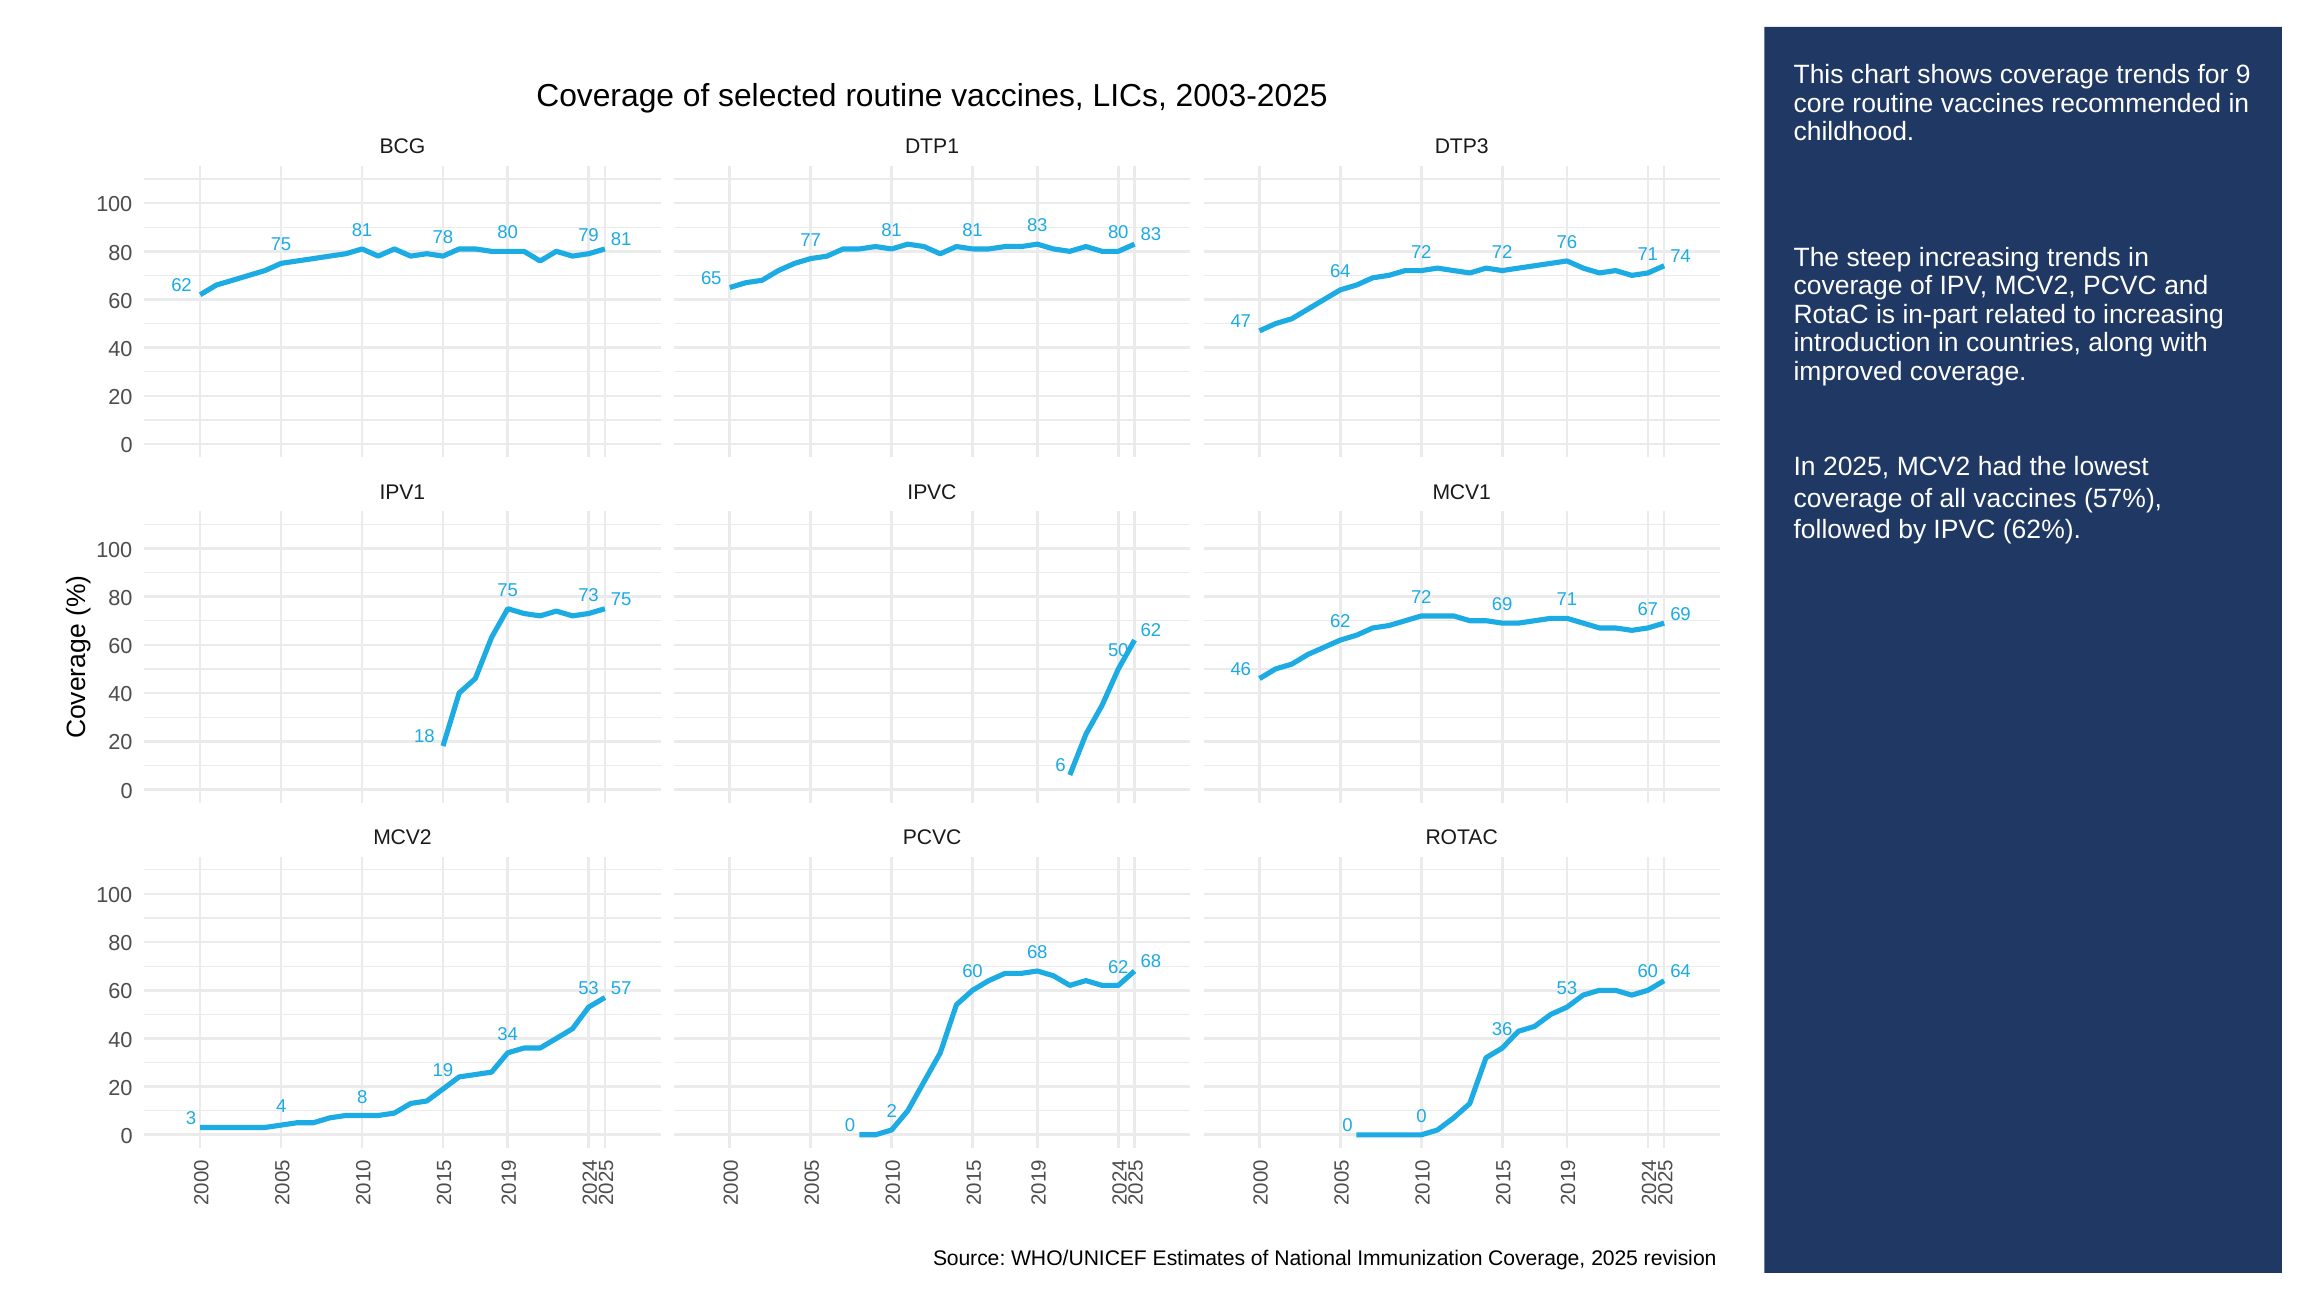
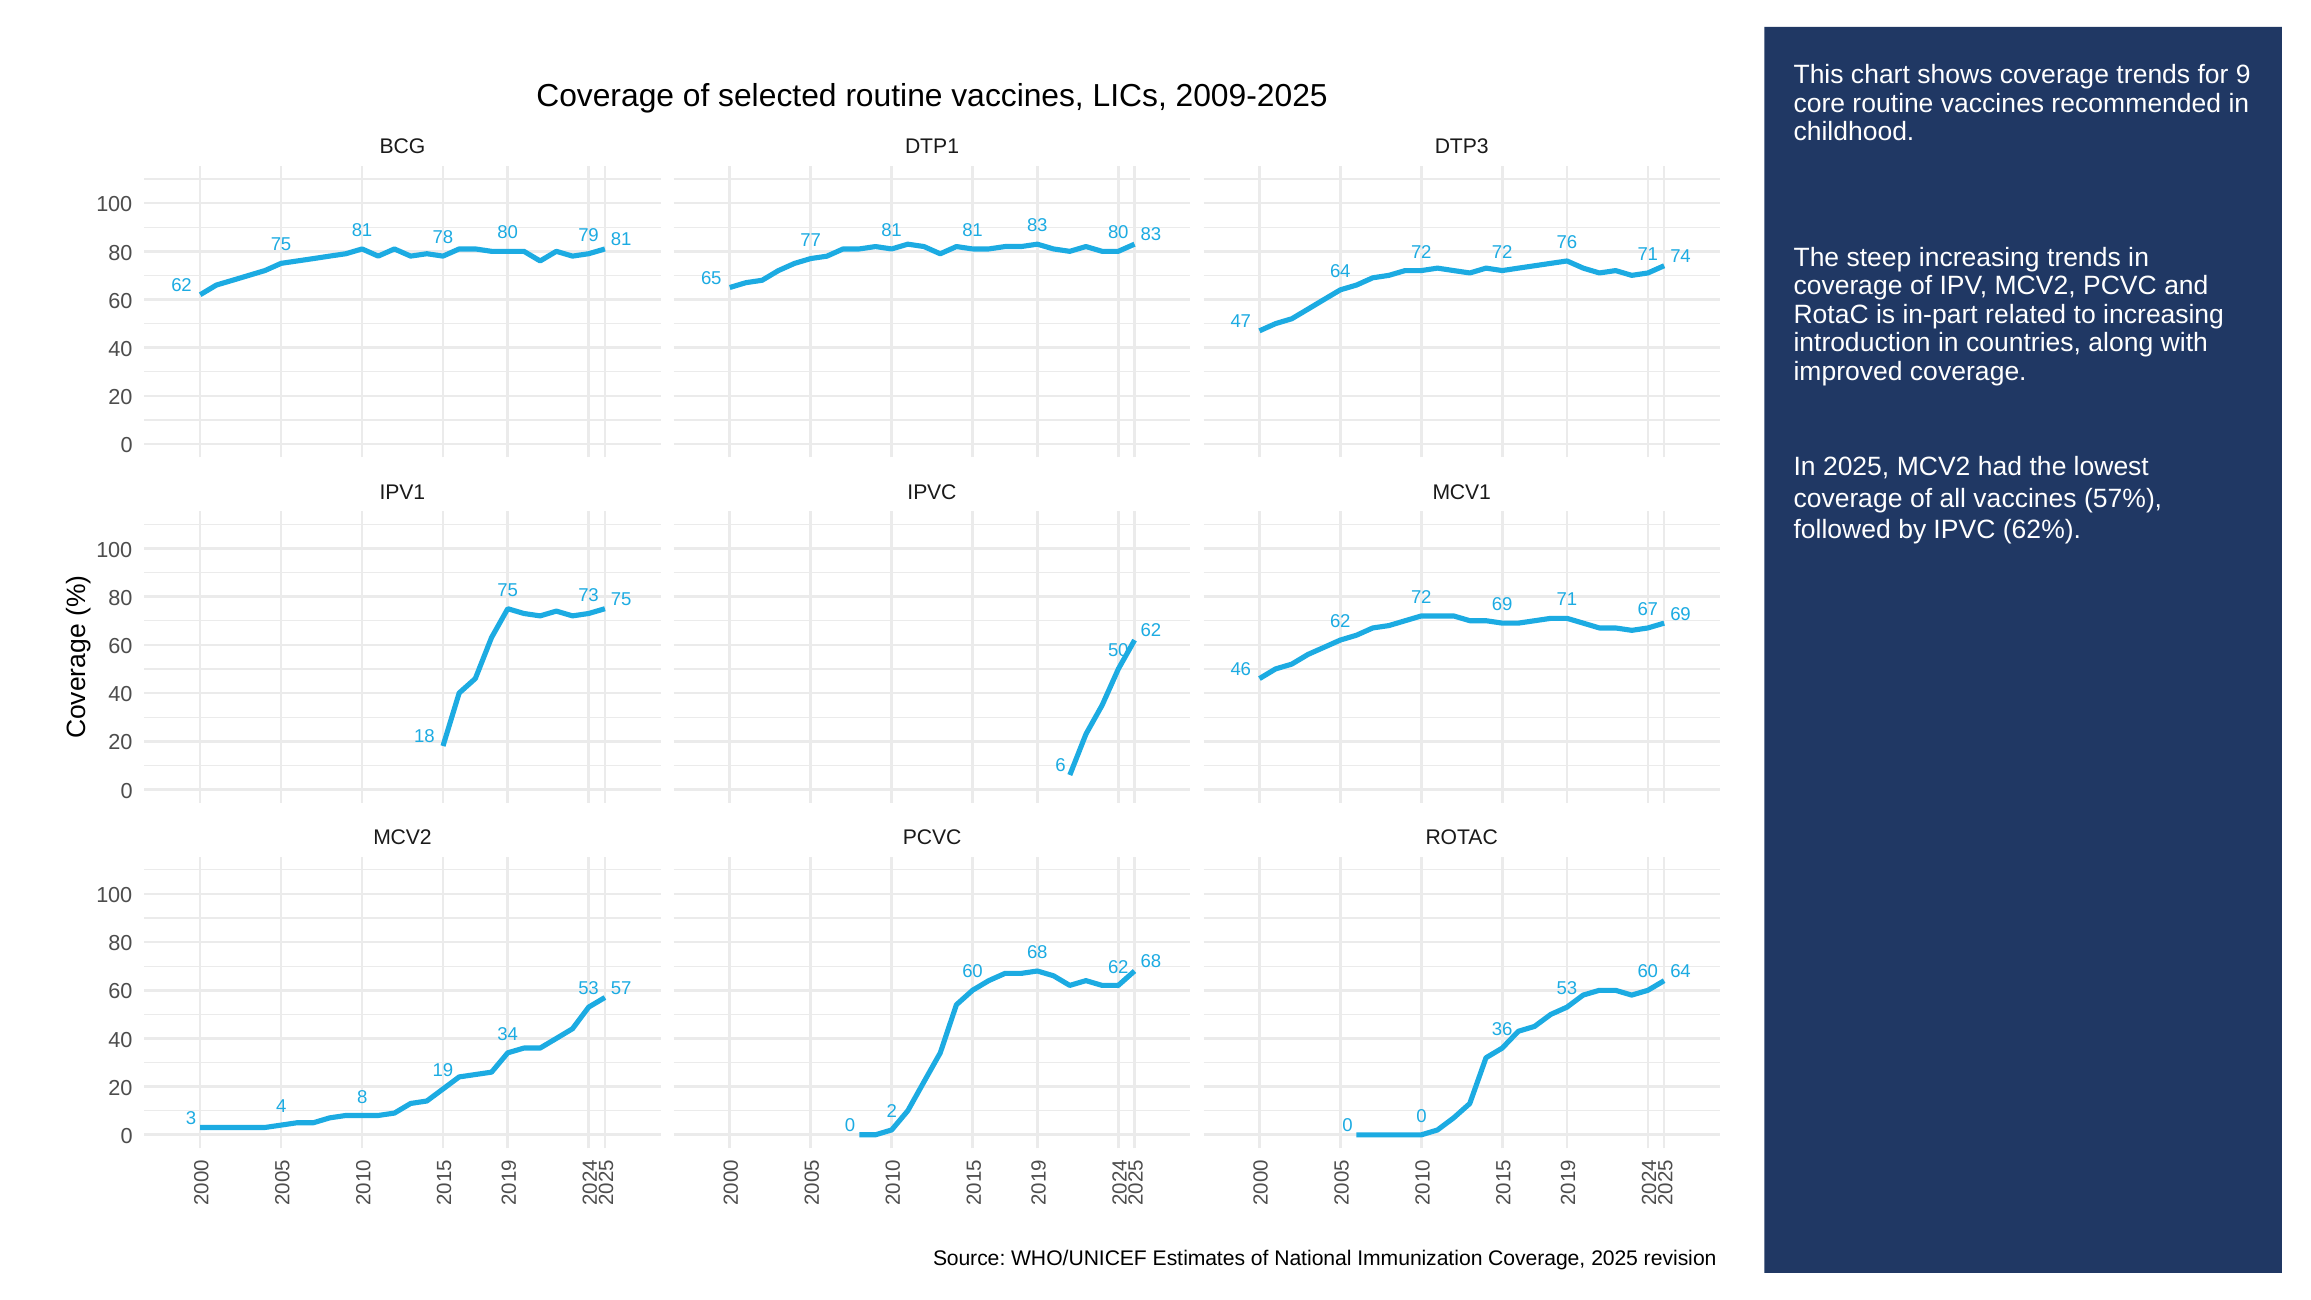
2003-2025: 2003-2025 -> 2009-2025 (1252, 96)
